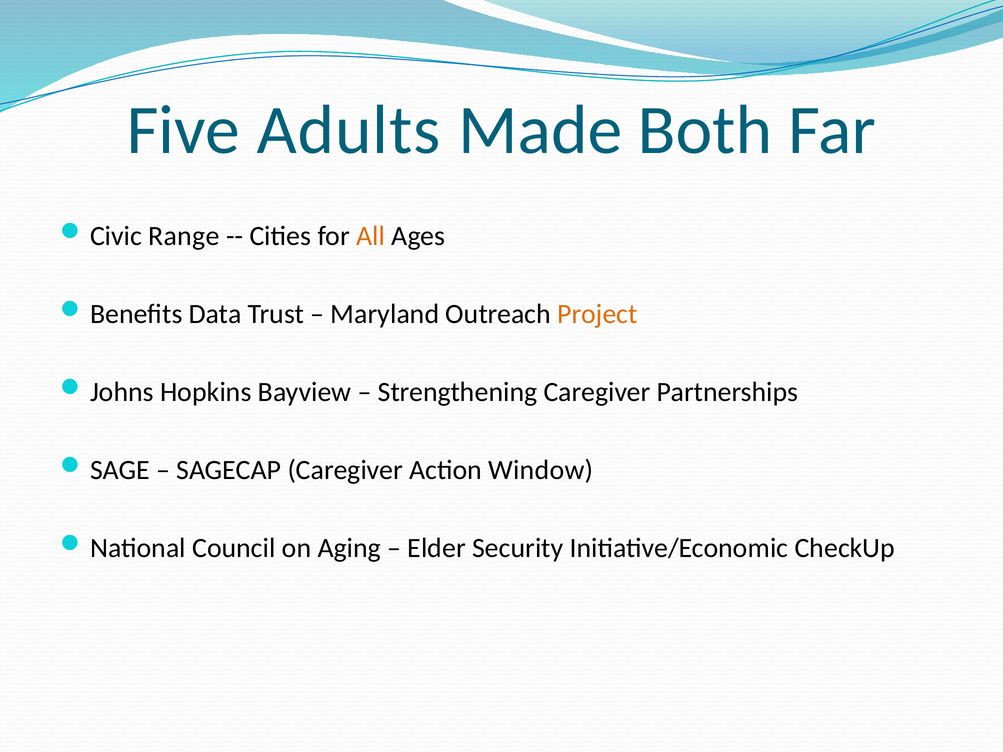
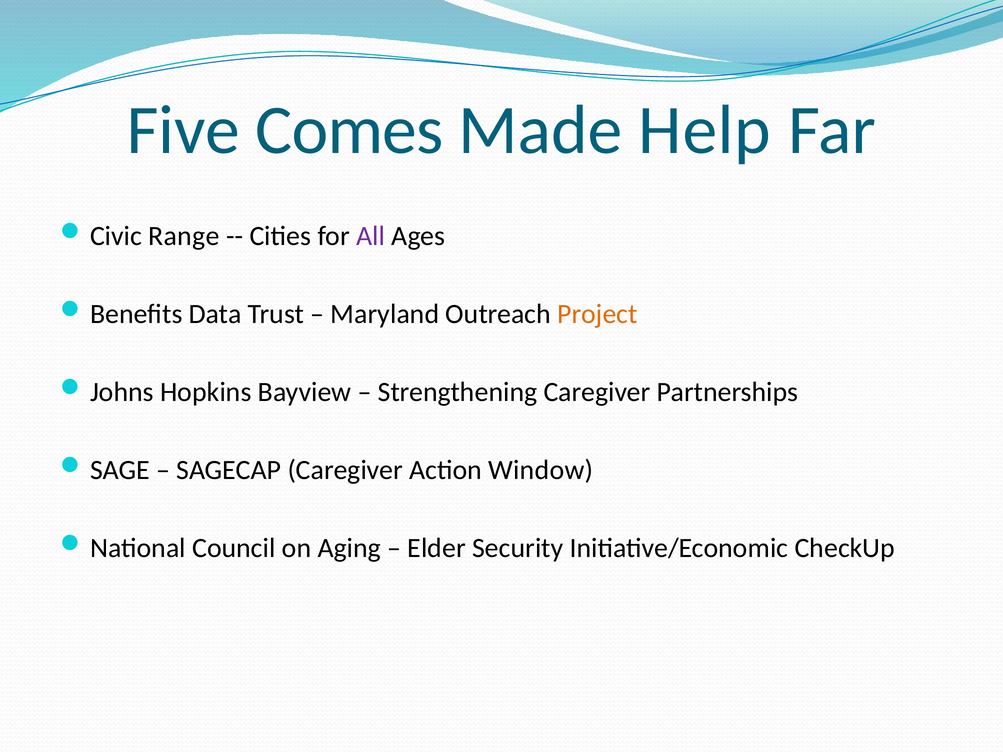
Adults: Adults -> Comes (349, 130)
Both: Both -> Help (705, 130)
All colour: orange -> purple (371, 236)
